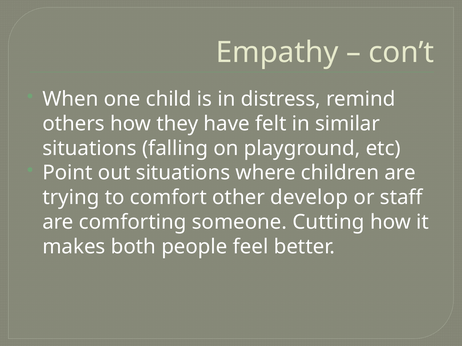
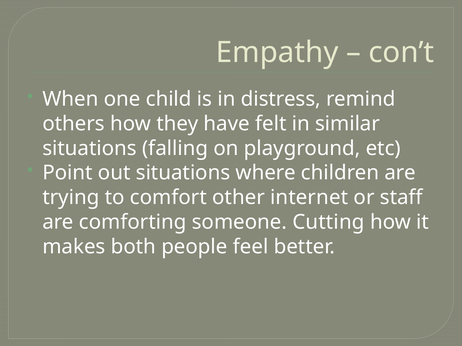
develop: develop -> internet (309, 198)
